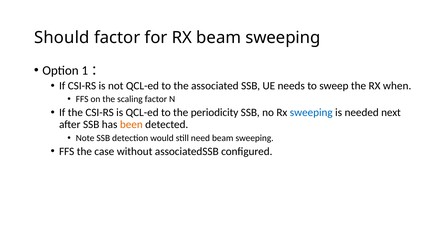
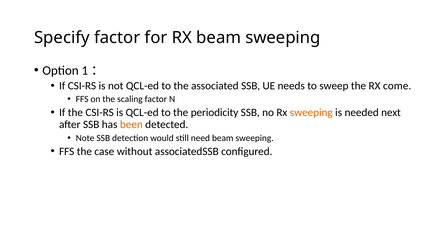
Should: Should -> Specify (62, 37)
when: when -> come (397, 86)
sweeping colour: blue -> orange (311, 113)
